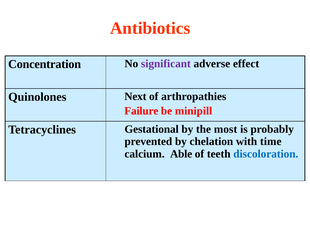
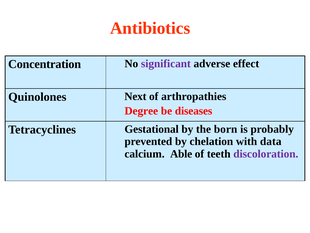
Failure: Failure -> Degree (141, 111)
minipill: minipill -> diseases (194, 111)
most: most -> born (226, 129)
time: time -> data (271, 141)
discoloration colour: blue -> purple (266, 154)
